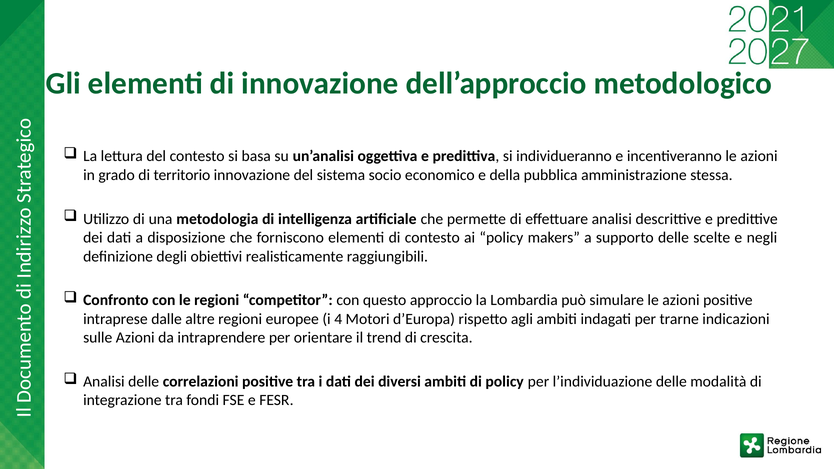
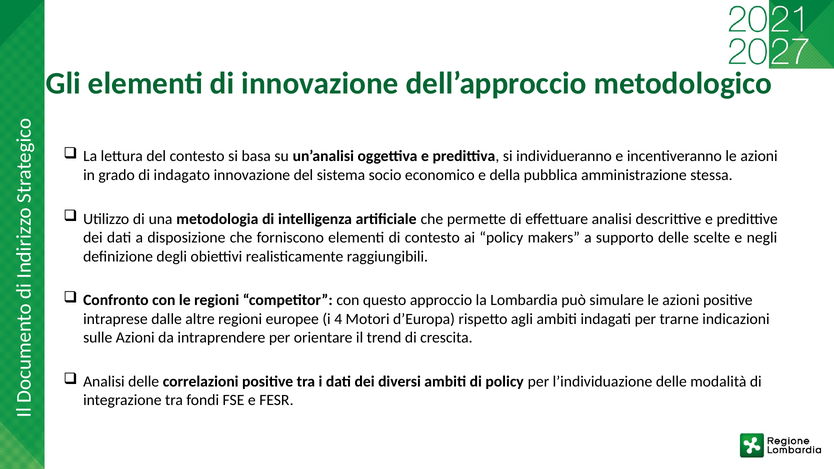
territorio: territorio -> indagato (182, 175)
